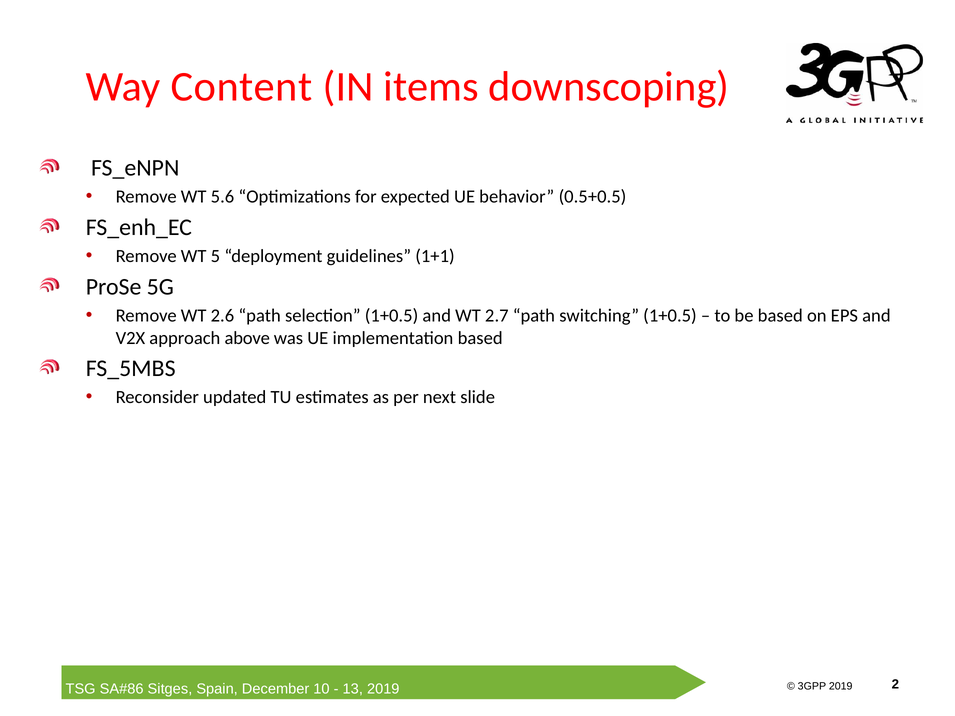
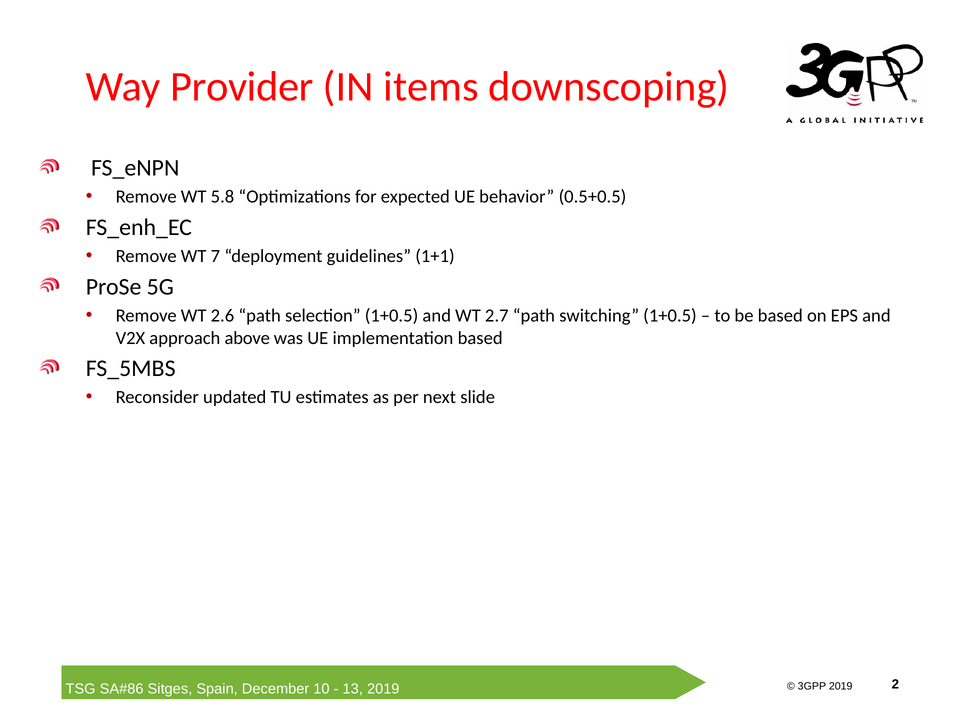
Content: Content -> Provider (242, 87)
5.6: 5.6 -> 5.8 (222, 197)
5: 5 -> 7 (215, 256)
